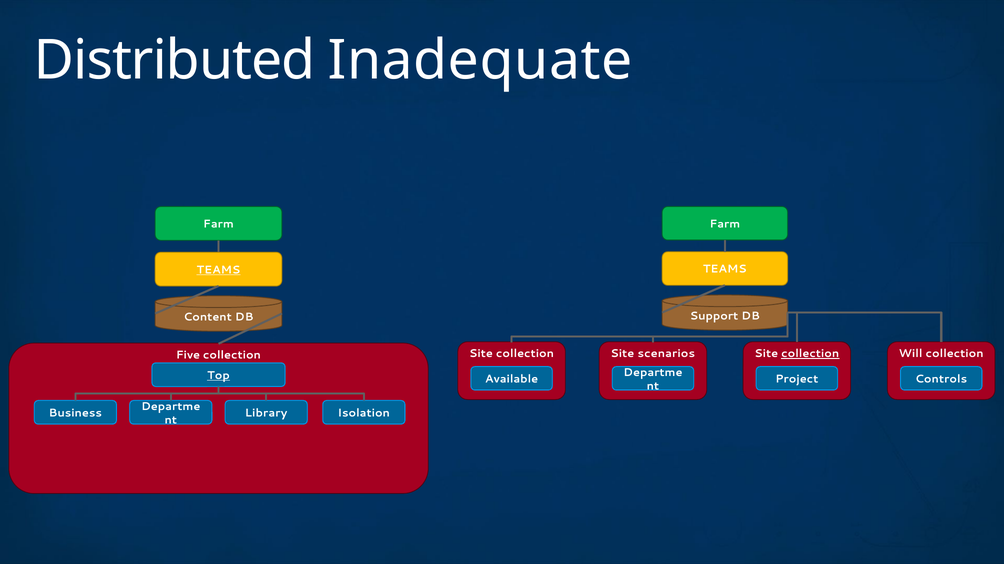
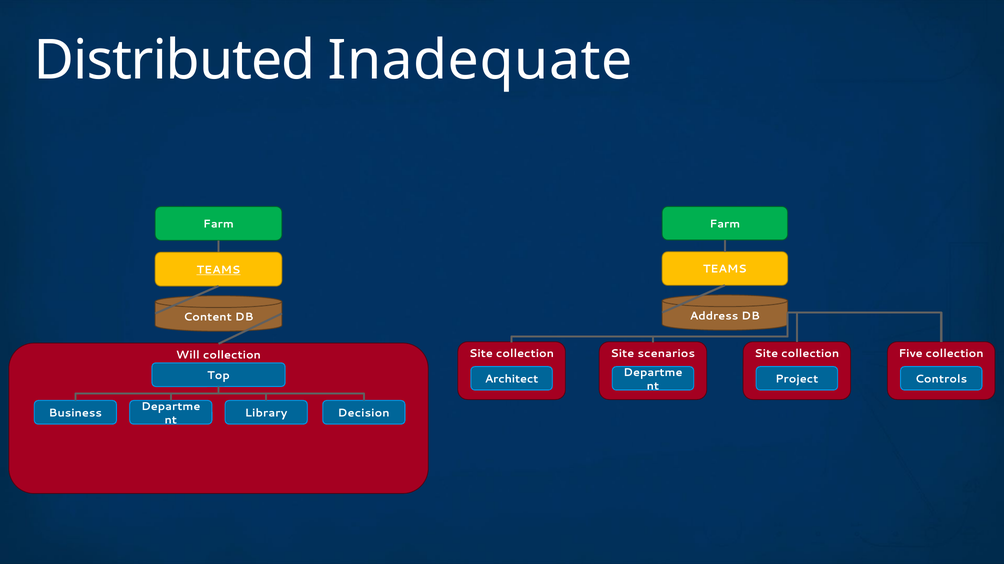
Support: Support -> Address (714, 317)
collection underline: present -> none (810, 354)
Will: Will -> Five (911, 354)
Five: Five -> Will (188, 355)
Top underline: present -> none (218, 376)
Available: Available -> Architect (512, 379)
Isolation: Isolation -> Decision (364, 414)
